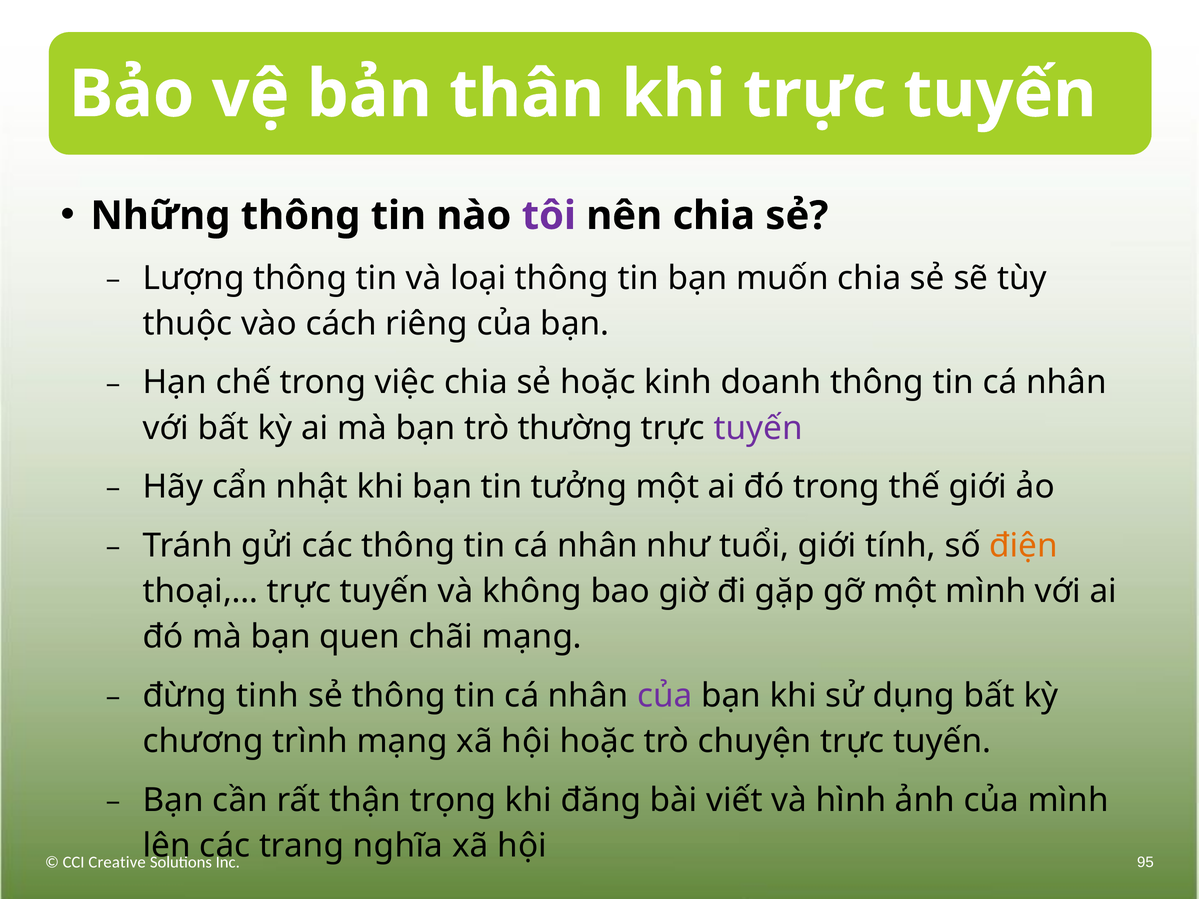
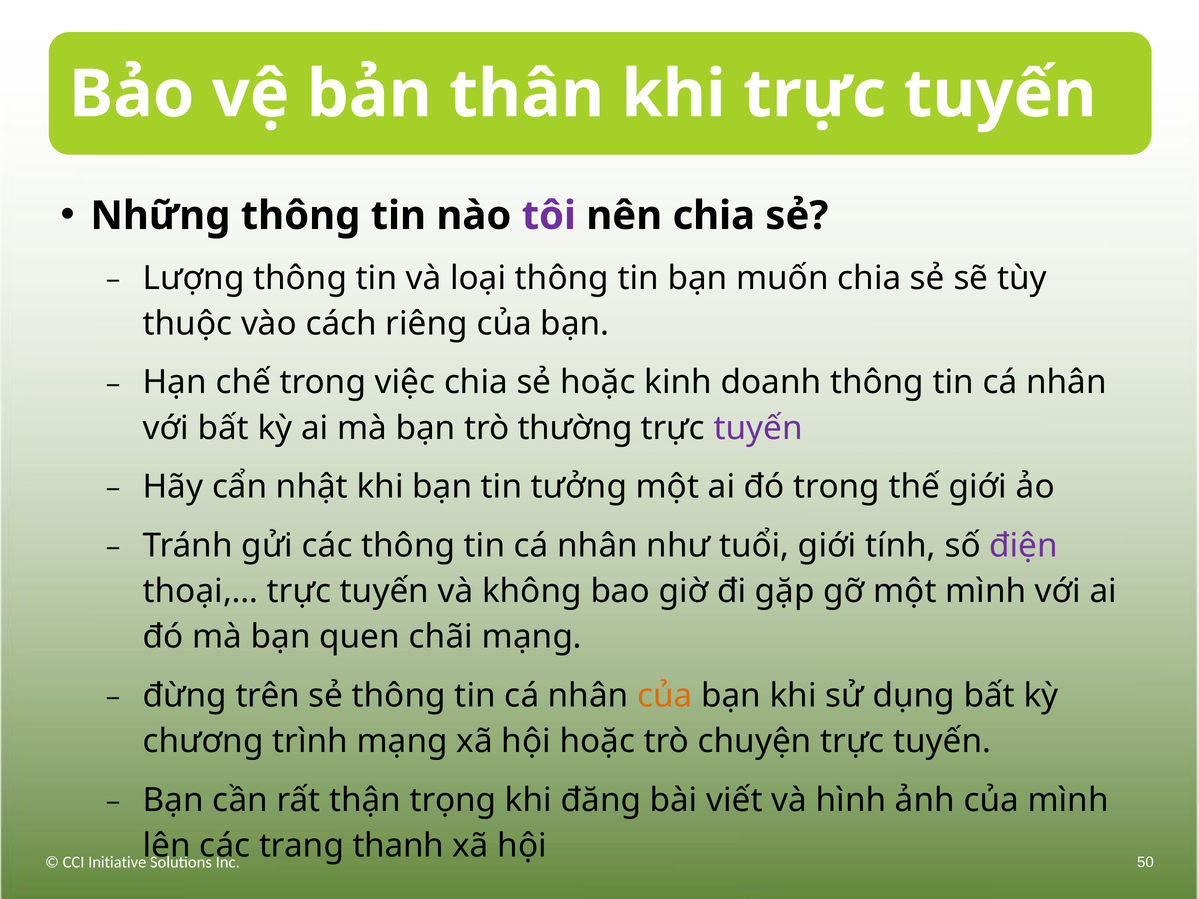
điện colour: orange -> purple (1024, 546)
tinh: tinh -> trên (268, 696)
của colour: purple -> orange (665, 696)
nghĩa: nghĩa -> thanh (398, 846)
Creative: Creative -> Initiative (117, 862)
95: 95 -> 50 (1145, 863)
